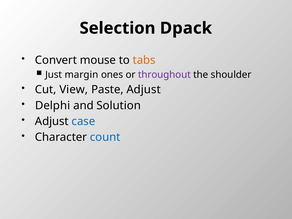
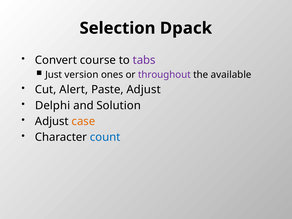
mouse: mouse -> course (98, 60)
tabs colour: orange -> purple (144, 60)
margin: margin -> version (82, 75)
shoulder: shoulder -> available (231, 75)
View: View -> Alert (74, 90)
case colour: blue -> orange (83, 121)
